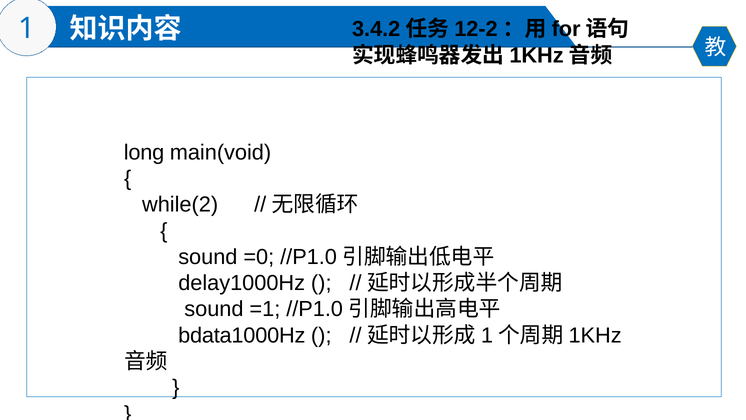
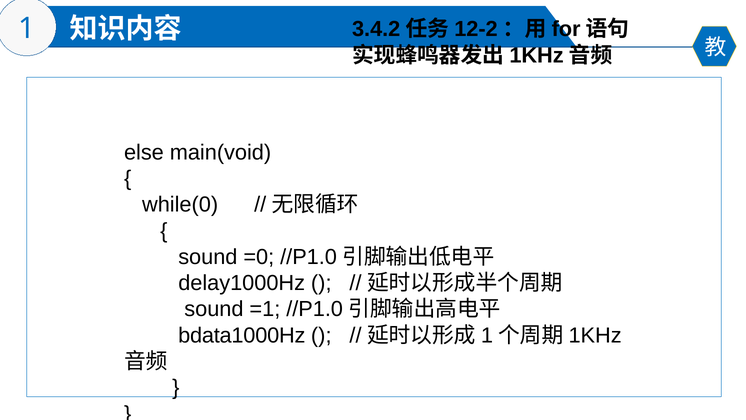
long: long -> else (144, 152)
while(2: while(2 -> while(0 (180, 204)
